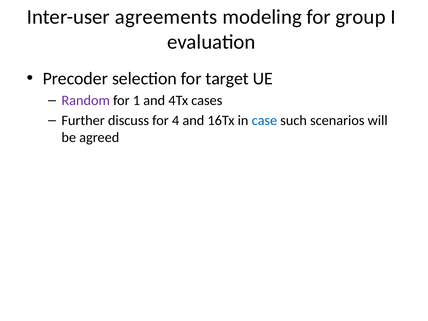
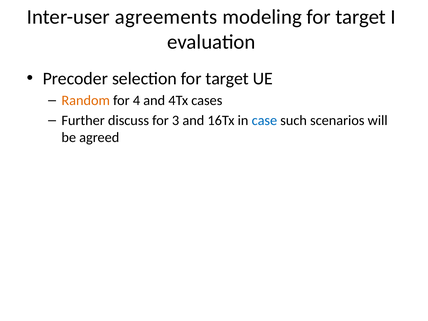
modeling for group: group -> target (361, 17)
Random colour: purple -> orange (86, 101)
1: 1 -> 4 (137, 101)
4: 4 -> 3 (176, 120)
